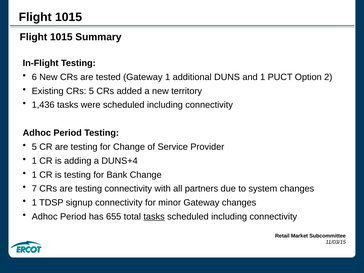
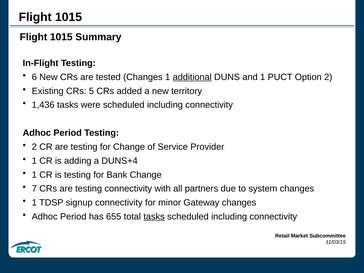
tested Gateway: Gateway -> Changes (143, 77)
additional underline: none -> present (192, 77)
5: 5 -> 2 (34, 147)
